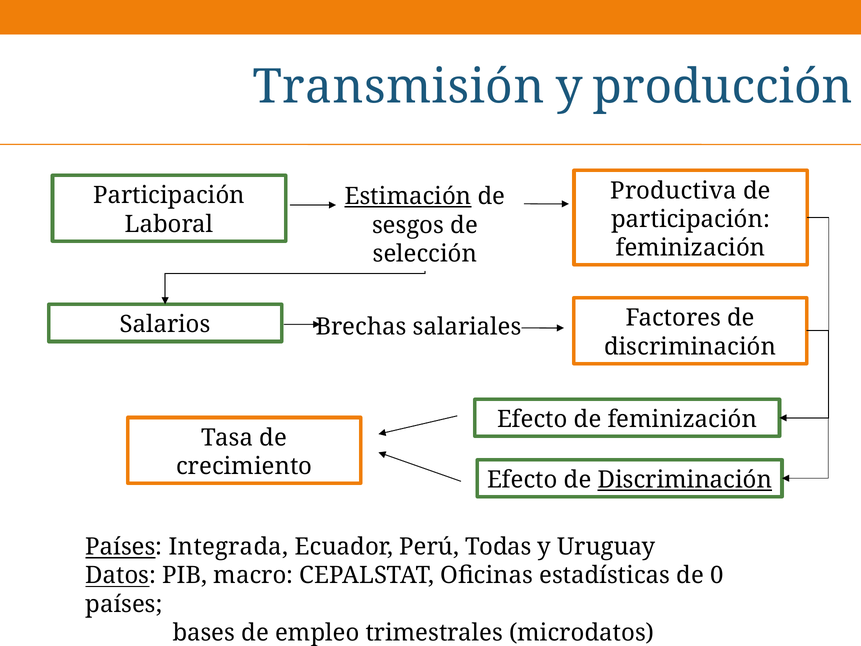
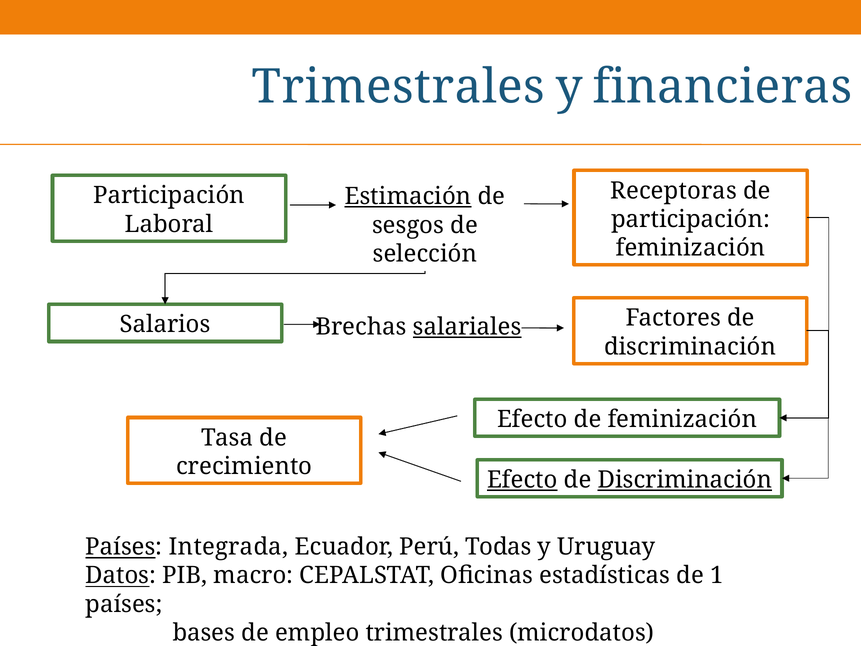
Transmisión: Transmisión -> Trimestrales (398, 87)
producción: producción -> financieras (722, 87)
Productiva: Productiva -> Receptoras (674, 191)
salariales underline: none -> present (467, 327)
Efecto underline: none -> present (522, 480)
0: 0 -> 1 (717, 575)
